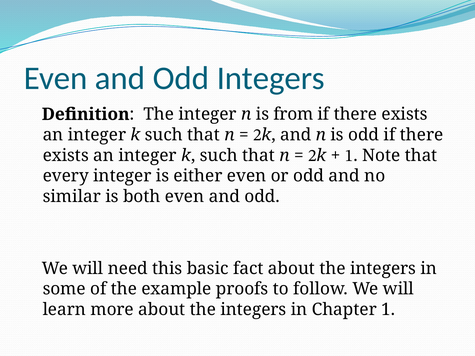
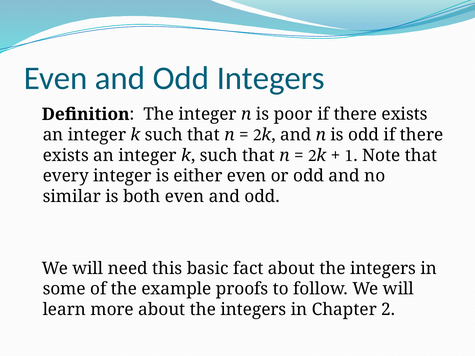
from: from -> poor (293, 114)
Chapter 1: 1 -> 2 (388, 310)
